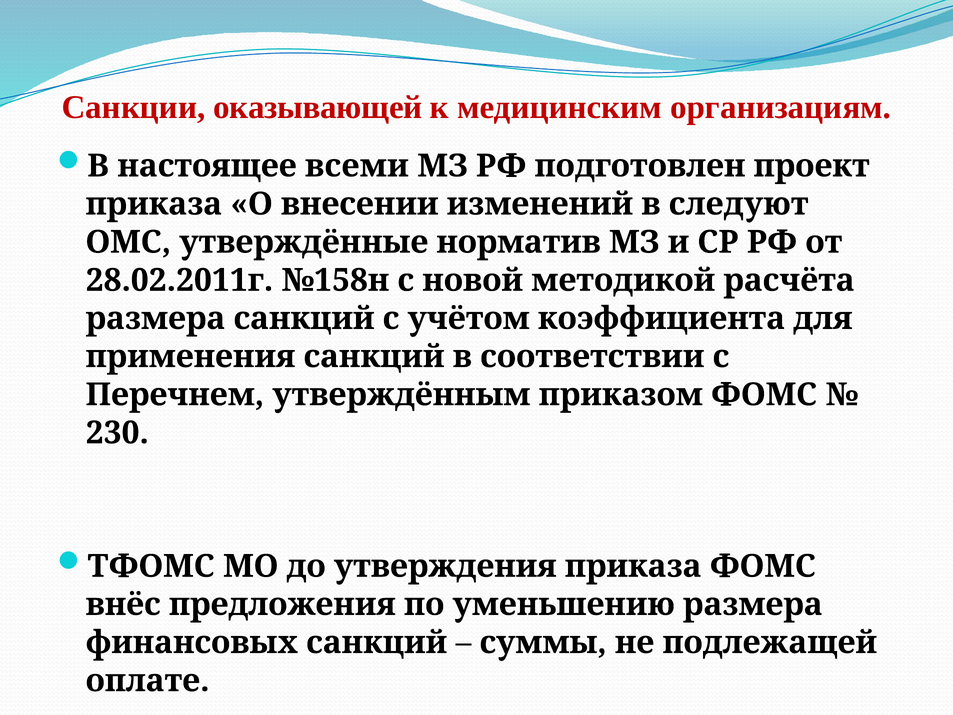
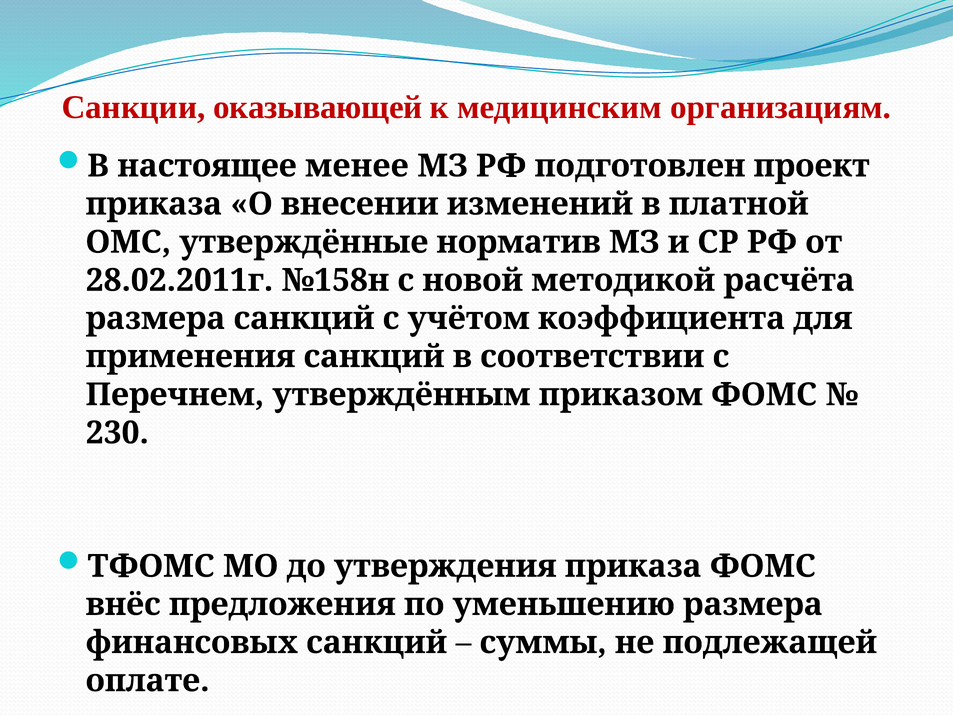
всеми: всеми -> менее (357, 166)
следуют: следуют -> платной (739, 204)
